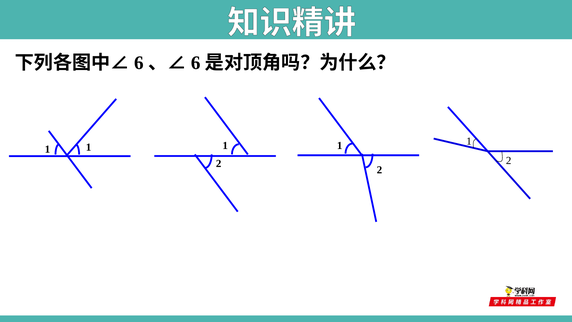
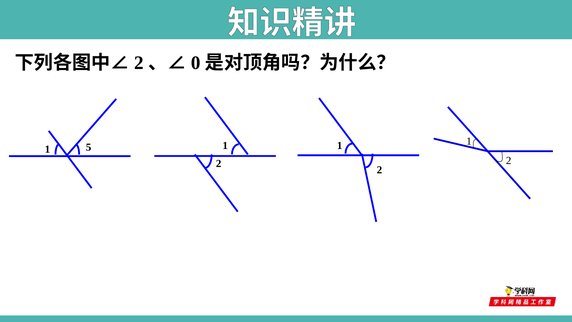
6: 6 -> 2 (139, 63)
6: 6 -> 0 (196, 63)
1: 1 -> 5 (89, 147)
